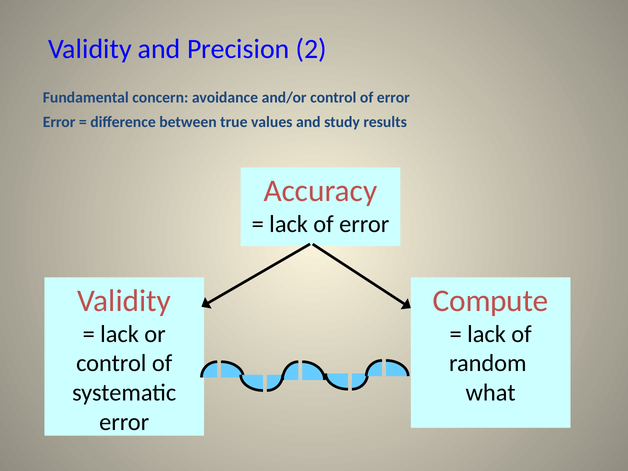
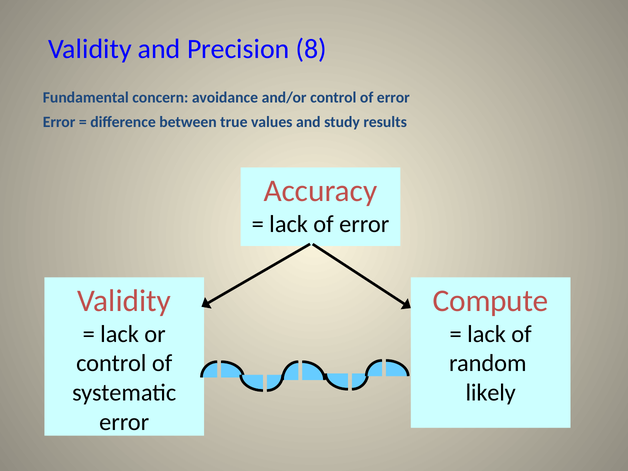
2: 2 -> 8 (311, 49)
what: what -> likely (491, 393)
